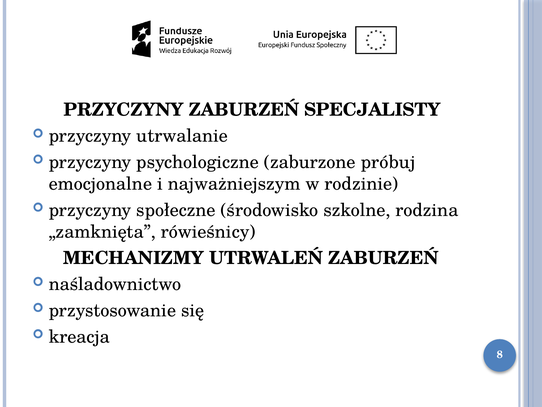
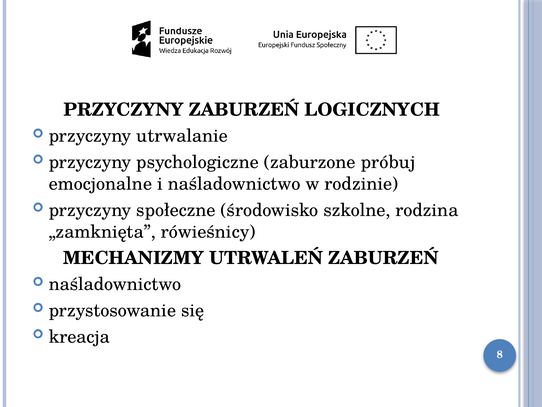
SPECJALISTY: SPECJALISTY -> LOGICZNYCH (372, 110)
i najważniejszym: najważniejszym -> naśladownictwo (234, 184)
